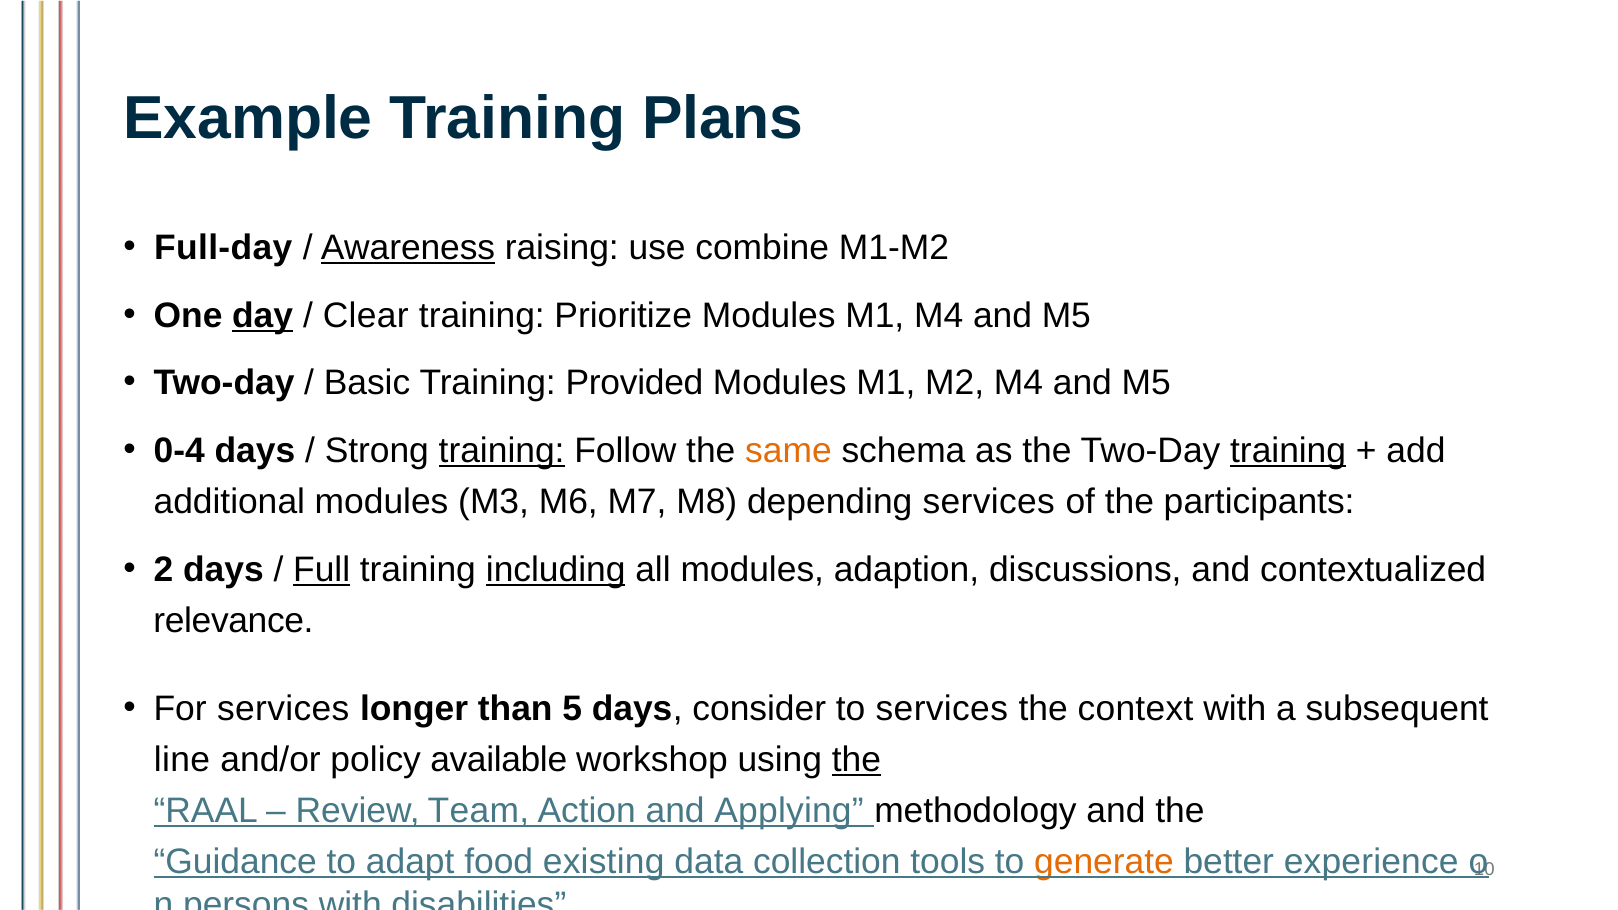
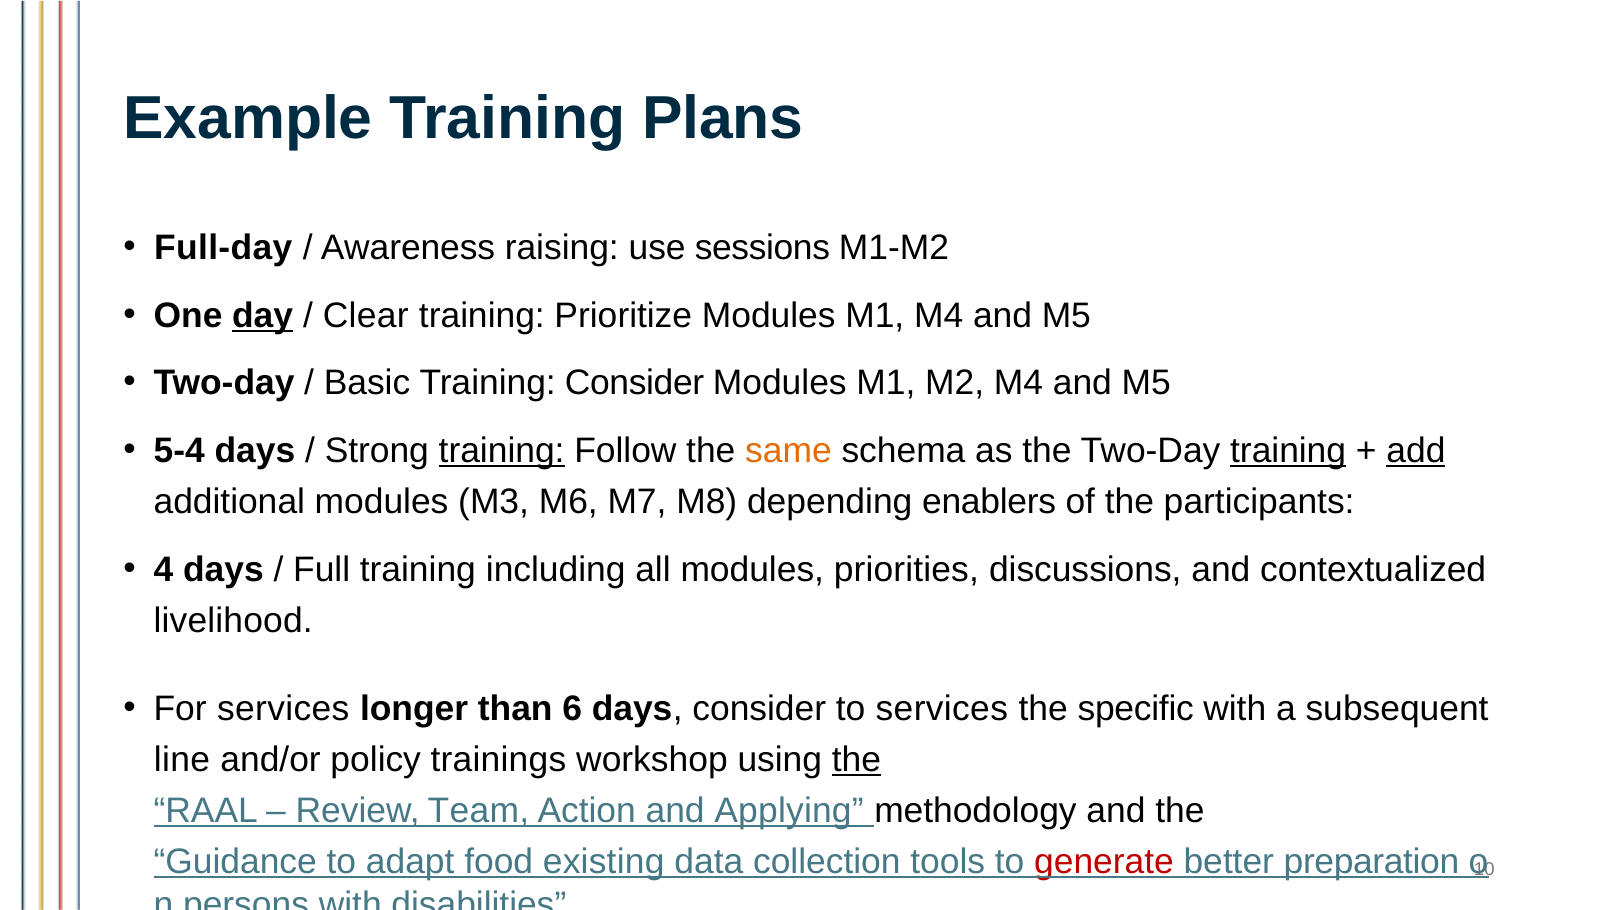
Awareness underline: present -> none (408, 248)
combine: combine -> sessions (762, 248)
Training Provided: Provided -> Consider (635, 383)
0-4: 0-4 -> 5-4 (179, 451)
add underline: none -> present (1416, 451)
depending services: services -> enablers (989, 502)
2: 2 -> 4 (164, 570)
Full underline: present -> none (322, 570)
including underline: present -> none (556, 570)
adaption: adaption -> priorities (906, 570)
relevance: relevance -> livelihood (233, 621)
5: 5 -> 6 (572, 709)
context: context -> specific (1136, 709)
available: available -> trainings (498, 760)
generate colour: orange -> red (1104, 862)
experience: experience -> preparation (1371, 862)
